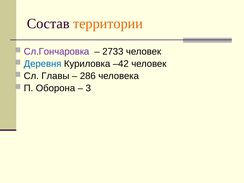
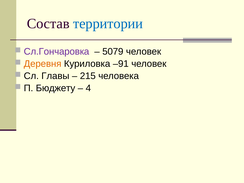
территории colour: orange -> blue (108, 24)
2733: 2733 -> 5079 (113, 52)
Деревня colour: blue -> orange (43, 64)
–42: –42 -> –91 (121, 64)
286: 286 -> 215 (88, 76)
Оборона: Оборона -> Бюджету (56, 88)
3: 3 -> 4 (88, 88)
